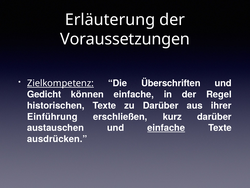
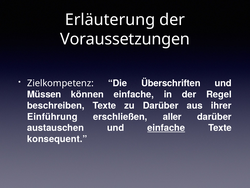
Zielkompetenz underline: present -> none (60, 83)
Gedicht: Gedicht -> Müssen (44, 94)
historischen: historischen -> beschreiben (56, 105)
kurz: kurz -> aller (172, 116)
ausdrücken: ausdrücken -> konsequent (57, 139)
